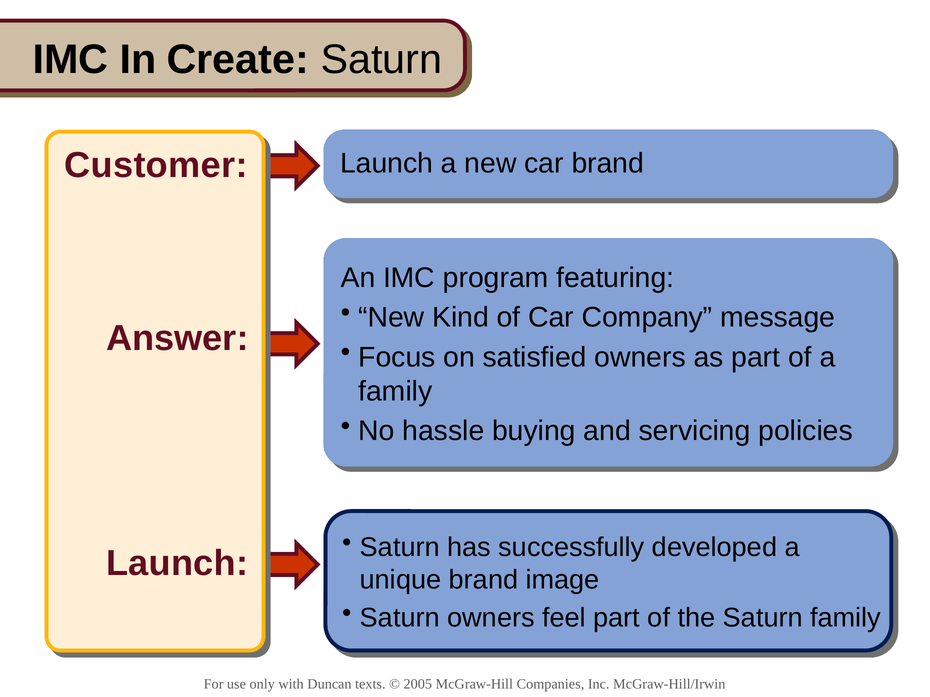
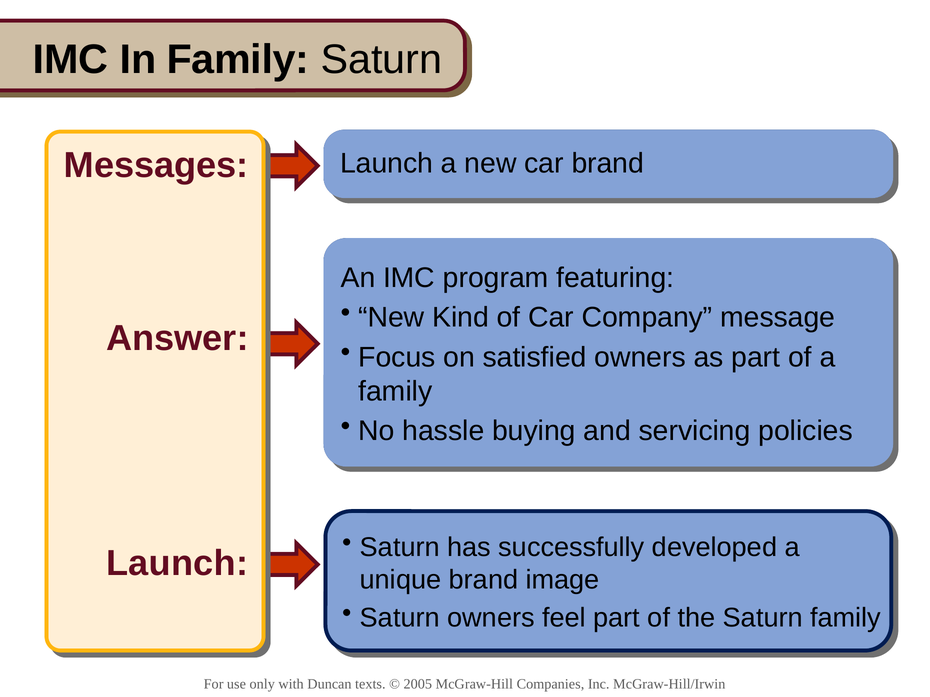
In Create: Create -> Family (238, 60)
Customer: Customer -> Messages (156, 166)
